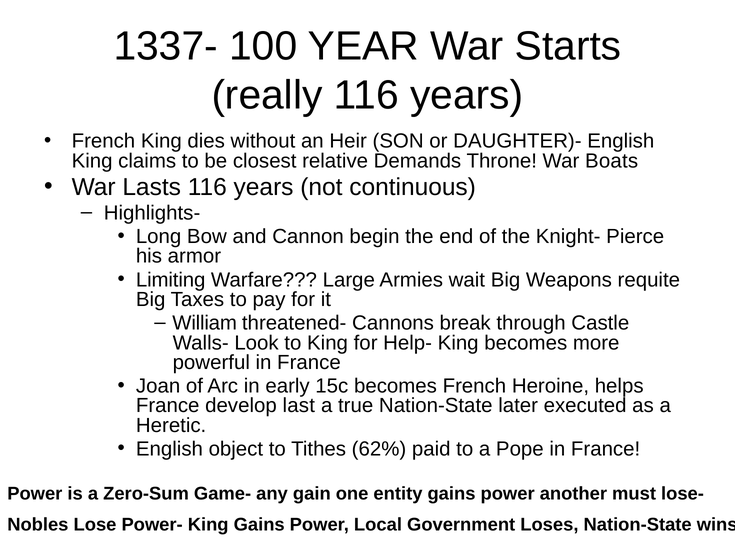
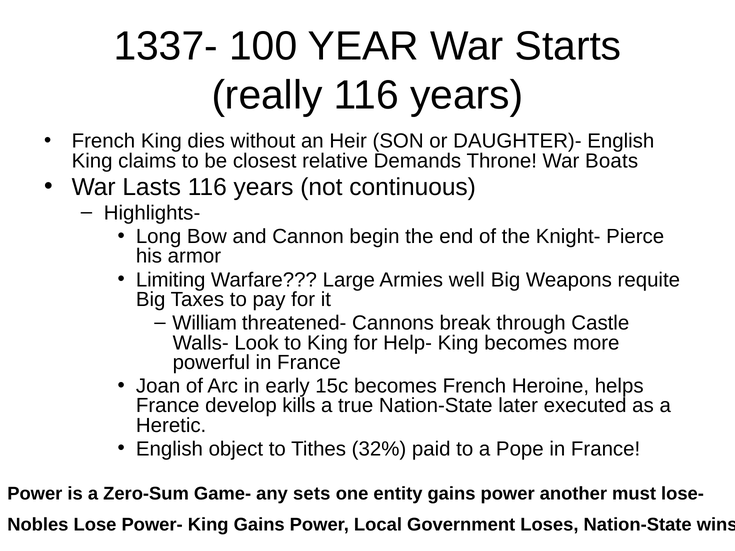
wait: wait -> well (467, 280)
last: last -> kills (299, 406)
62%: 62% -> 32% (379, 449)
gain: gain -> sets (312, 494)
